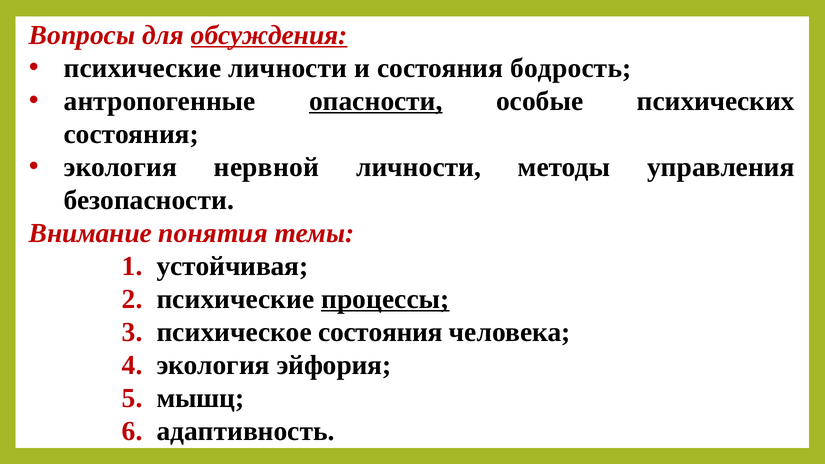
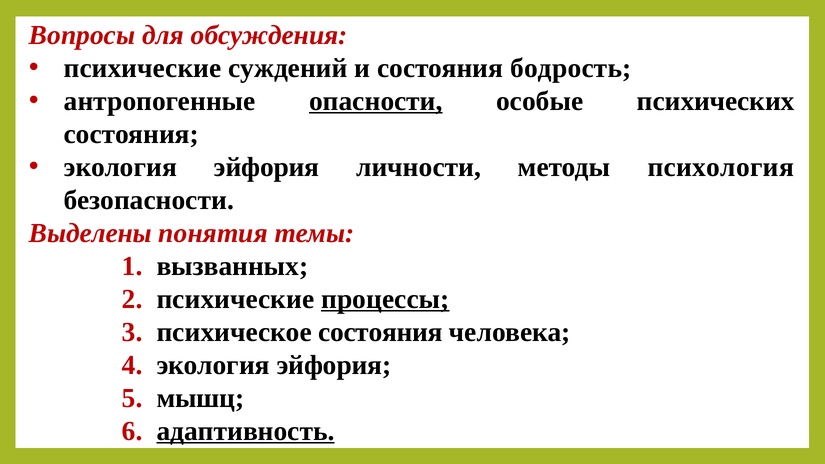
обсуждения underline: present -> none (269, 35)
психические личности: личности -> суждений (288, 68)
нервной: нервной -> эйфория (267, 167)
управления: управления -> психология (721, 167)
Внимание: Внимание -> Выделены (90, 233)
устойчивая: устойчивая -> вызванных (232, 266)
адаптивность underline: none -> present (246, 431)
